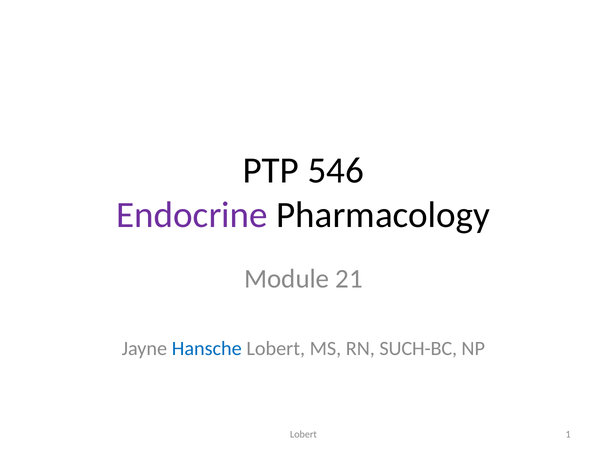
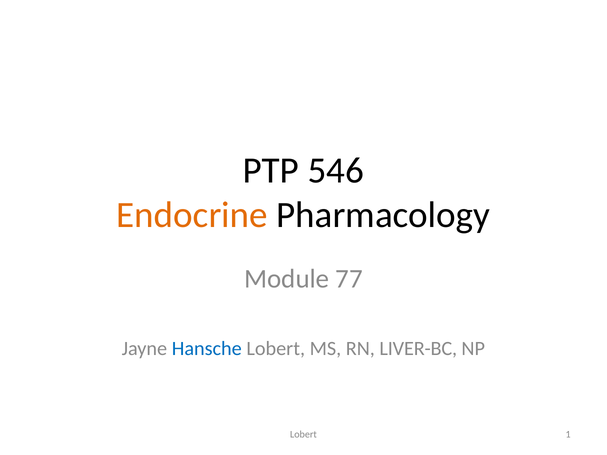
Endocrine colour: purple -> orange (192, 215)
21: 21 -> 77 (349, 279)
SUCH-BC: SUCH-BC -> LIVER-BC (418, 349)
